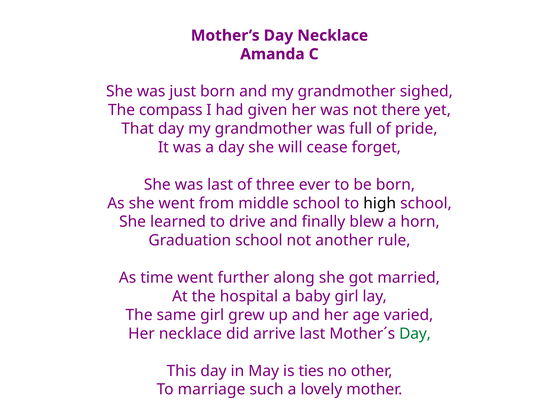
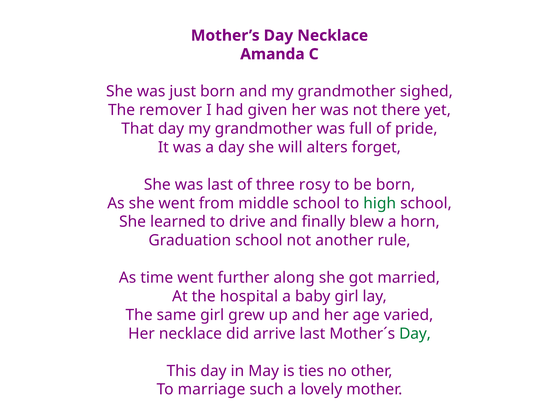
compass: compass -> remover (171, 110)
cease: cease -> alters (327, 147)
ever: ever -> rosy (315, 185)
high colour: black -> green (380, 203)
